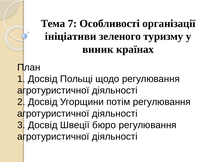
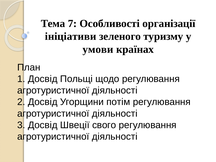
виник: виник -> умови (98, 49)
бюро: бюро -> свого (104, 125)
